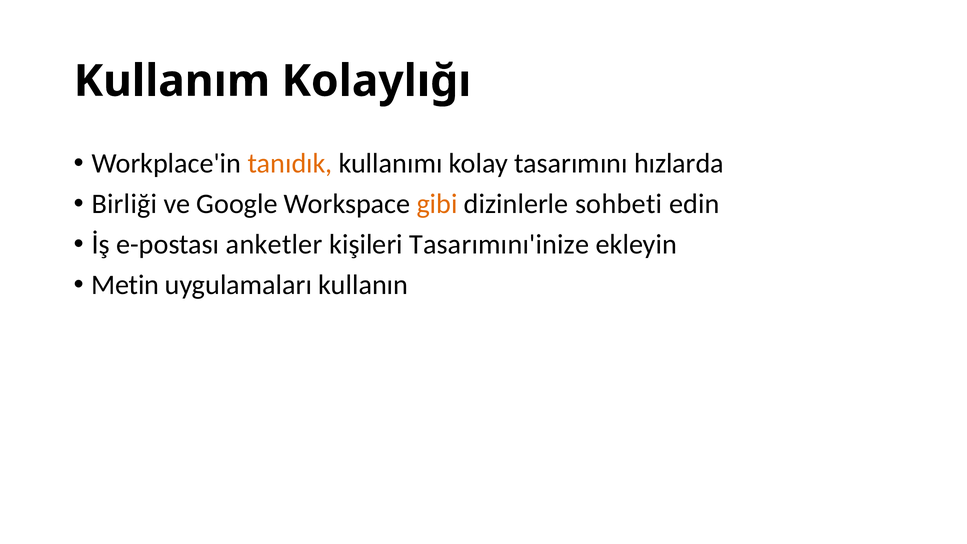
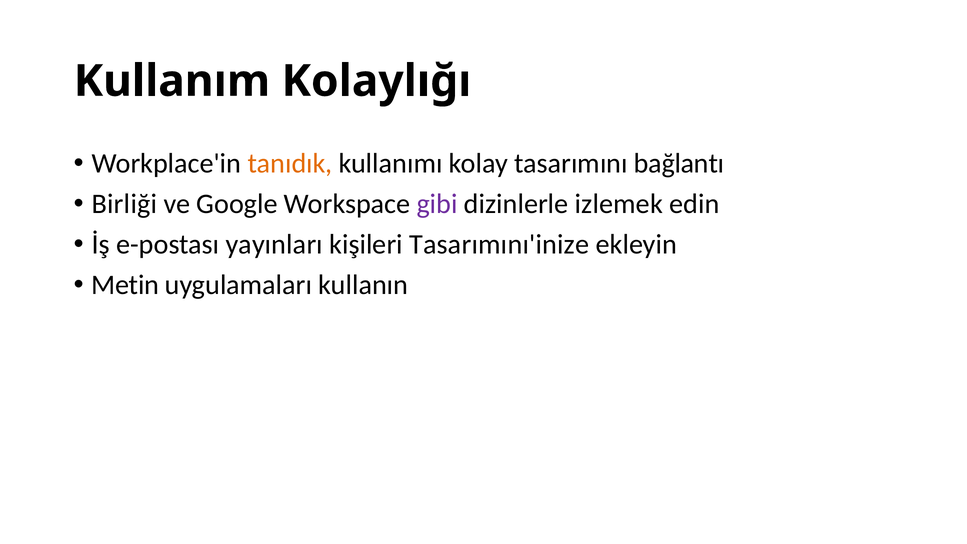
hızlarda: hızlarda -> bağlantı (679, 163)
gibi colour: orange -> purple (437, 204)
sohbeti: sohbeti -> izlemek (619, 204)
anketler: anketler -> yayınları (274, 245)
